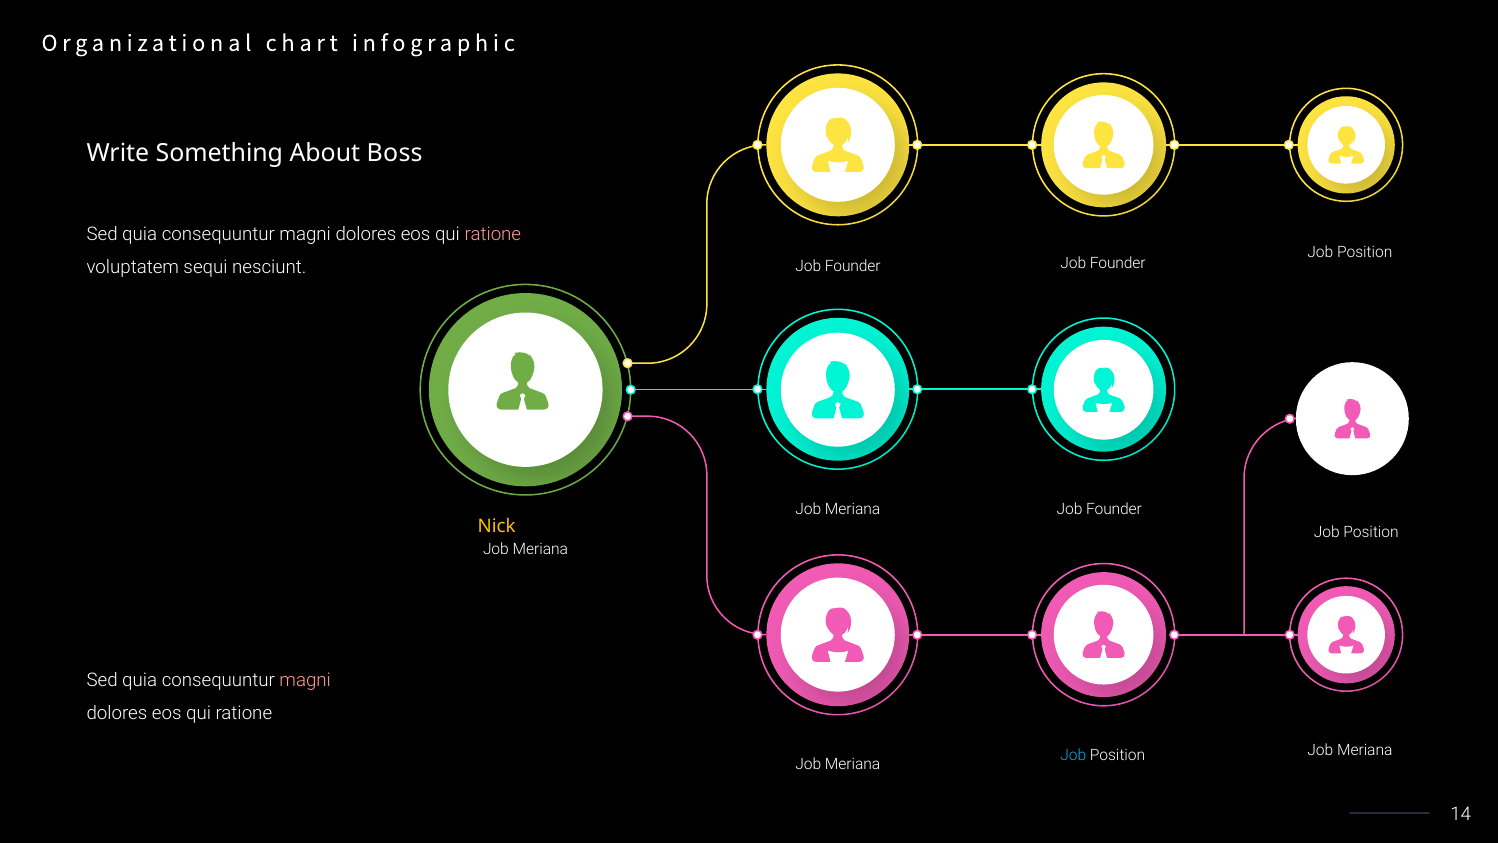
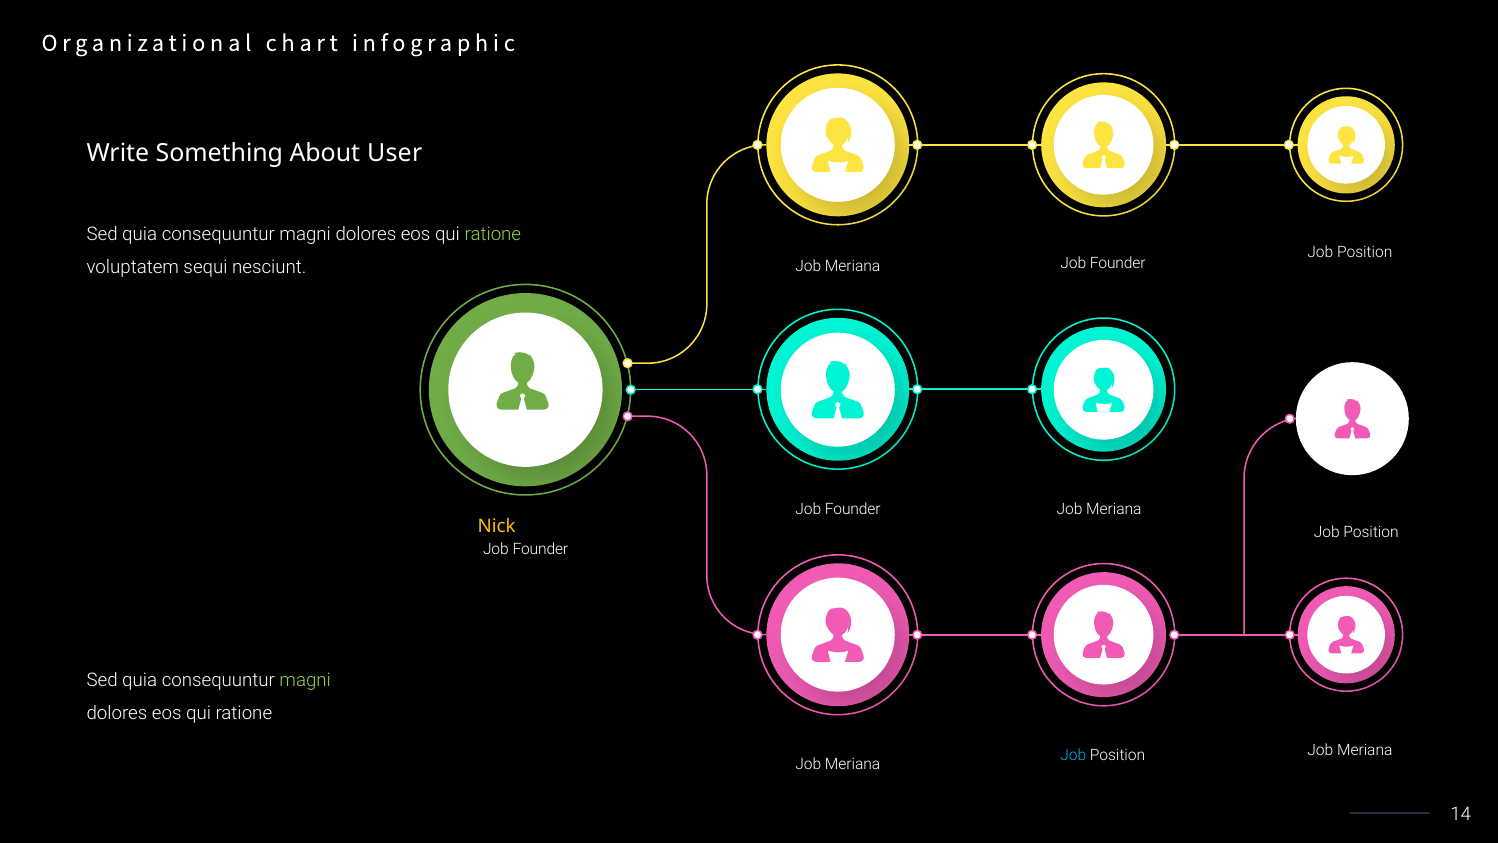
Boss: Boss -> User (395, 153)
ratione colour: pink -> light green (493, 234)
Founder: Founder -> Meriana (853, 267)
Meriana: Meriana -> Founder (853, 509)
Founder: Founder -> Meriana (1114, 509)
Meriana: Meriana -> Founder (540, 549)
magni colour: pink -> light green (305, 680)
